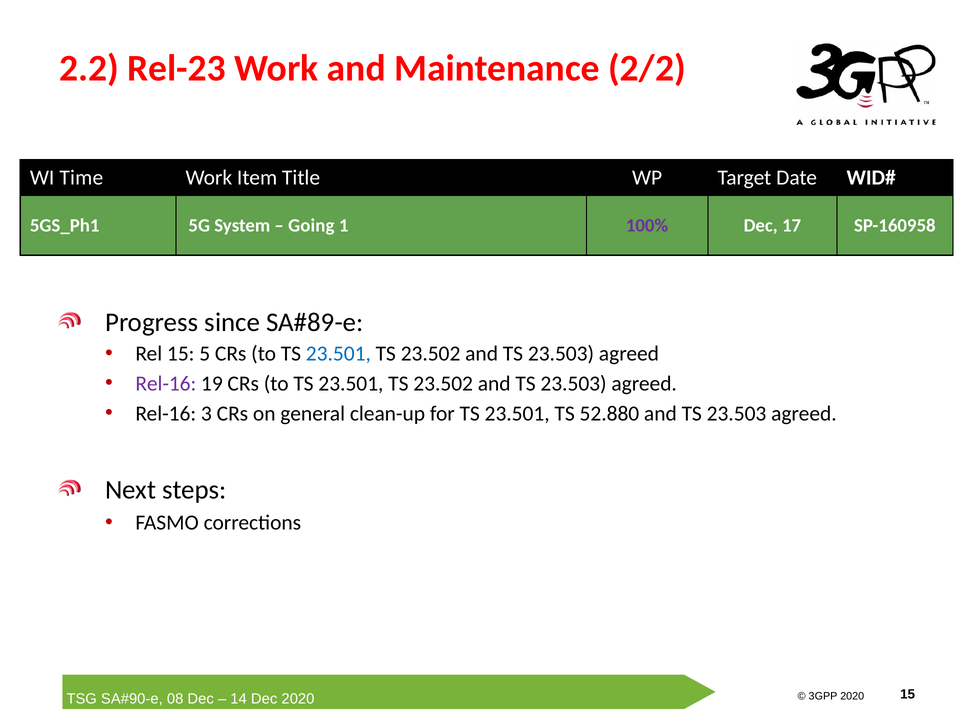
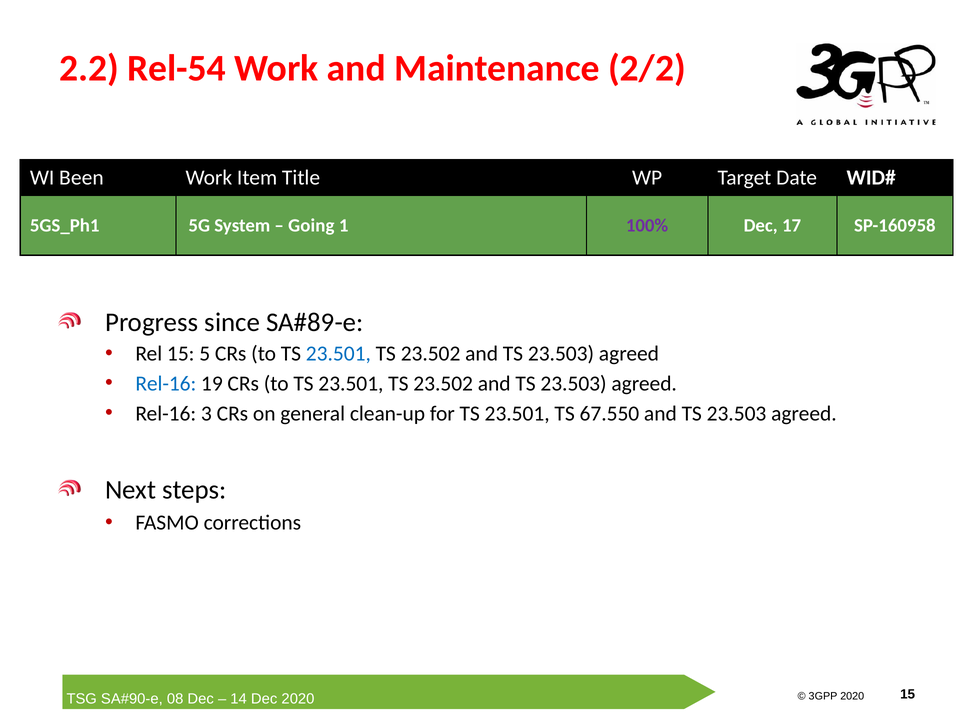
Rel-23: Rel-23 -> Rel-54 (177, 68)
Time: Time -> Been (81, 178)
Rel-16 colour: purple -> blue (166, 384)
52.880: 52.880 -> 67.550 (609, 413)
